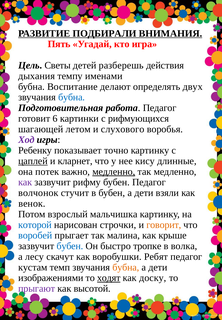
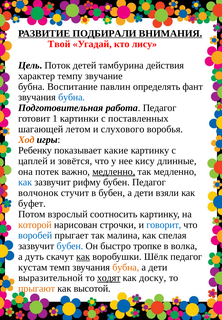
Пять: Пять -> Твой (59, 44)
игра: игра -> лису (144, 44)
Светы: Светы -> Поток (58, 65)
разберешь: разберешь -> тамбурина (121, 65)
дыхания: дыхания -> характер (37, 76)
именами: именами -> звучание (104, 76)
делают: делают -> павлин (115, 87)
двух: двух -> фант (193, 87)
6: 6 -> 1 (55, 119)
рифмующихся: рифмующихся -> поставленных (138, 119)
Ход colour: purple -> orange (26, 140)
точно: точно -> какие (116, 151)
цаплей underline: present -> none (33, 161)
кларнет: кларнет -> зовётся (75, 161)
как colour: purple -> blue (25, 183)
венок: венок -> буфет (32, 204)
мальчишка: мальчишка -> соотносить (114, 215)
которой colour: blue -> orange (35, 225)
говорит colour: orange -> blue (164, 225)
крыше: крыше -> спелая (173, 236)
лесу: лесу -> дуть (34, 257)
как underline: none -> present (83, 257)
Ребят: Ребят -> Шёлк (156, 257)
изображениями: изображениями -> выразительной (51, 278)
прыгают colour: purple -> orange (37, 289)
